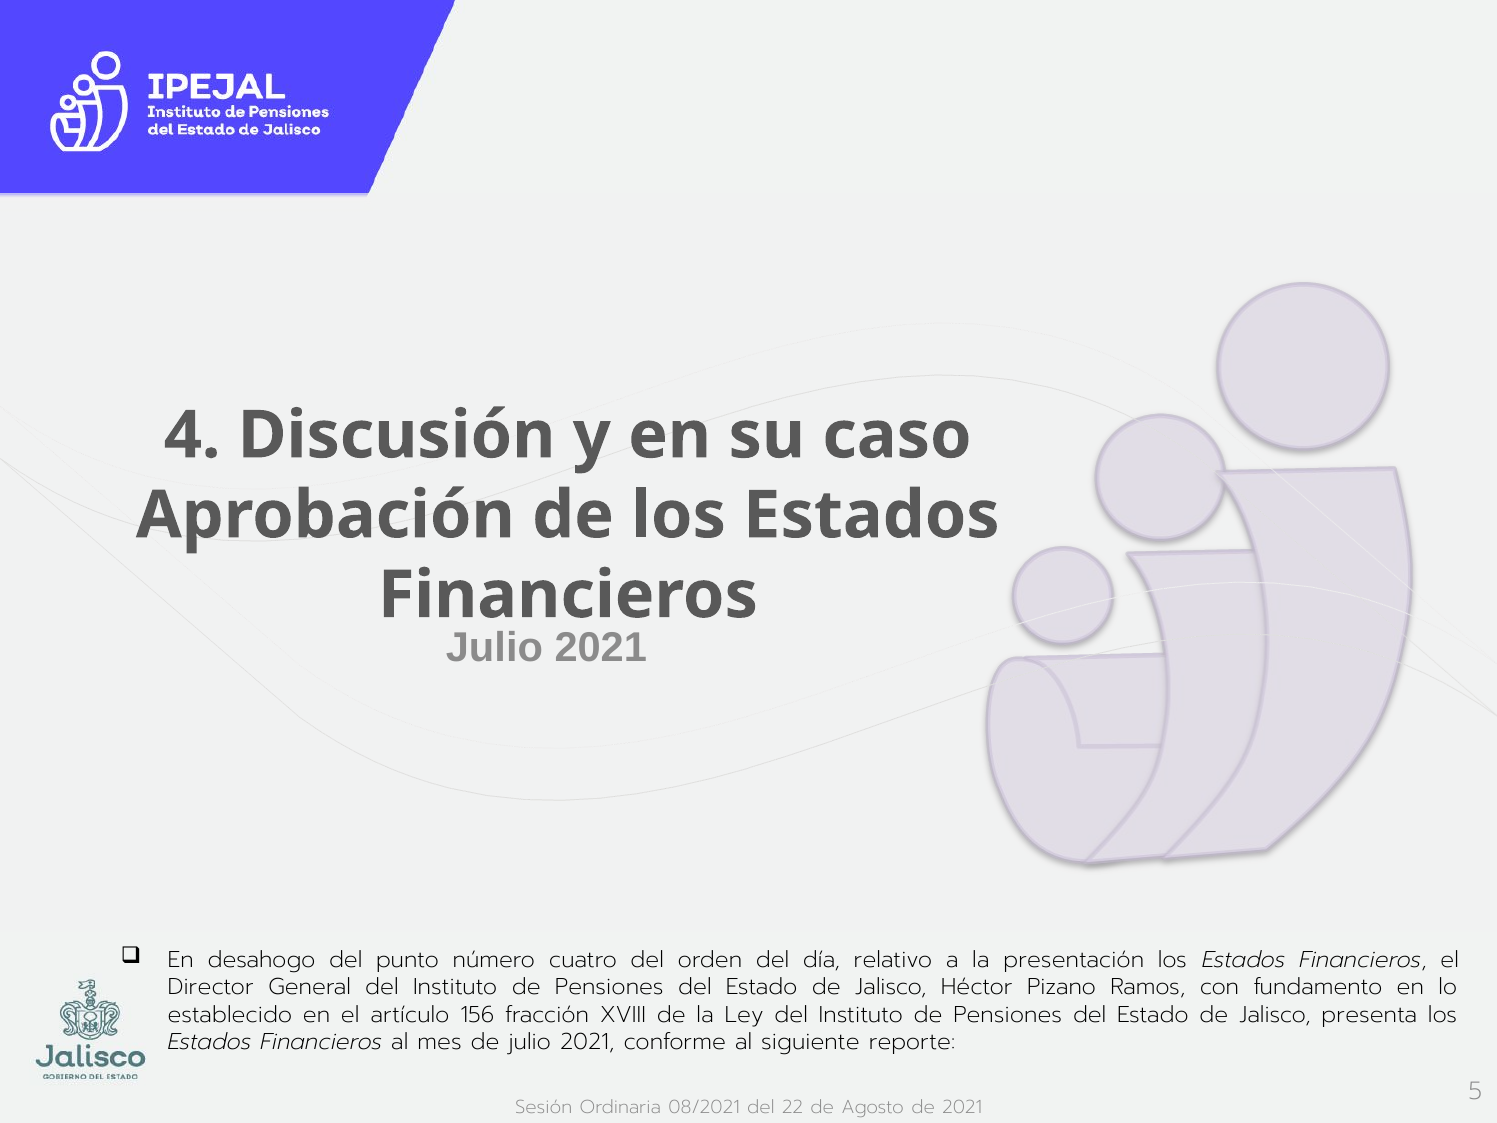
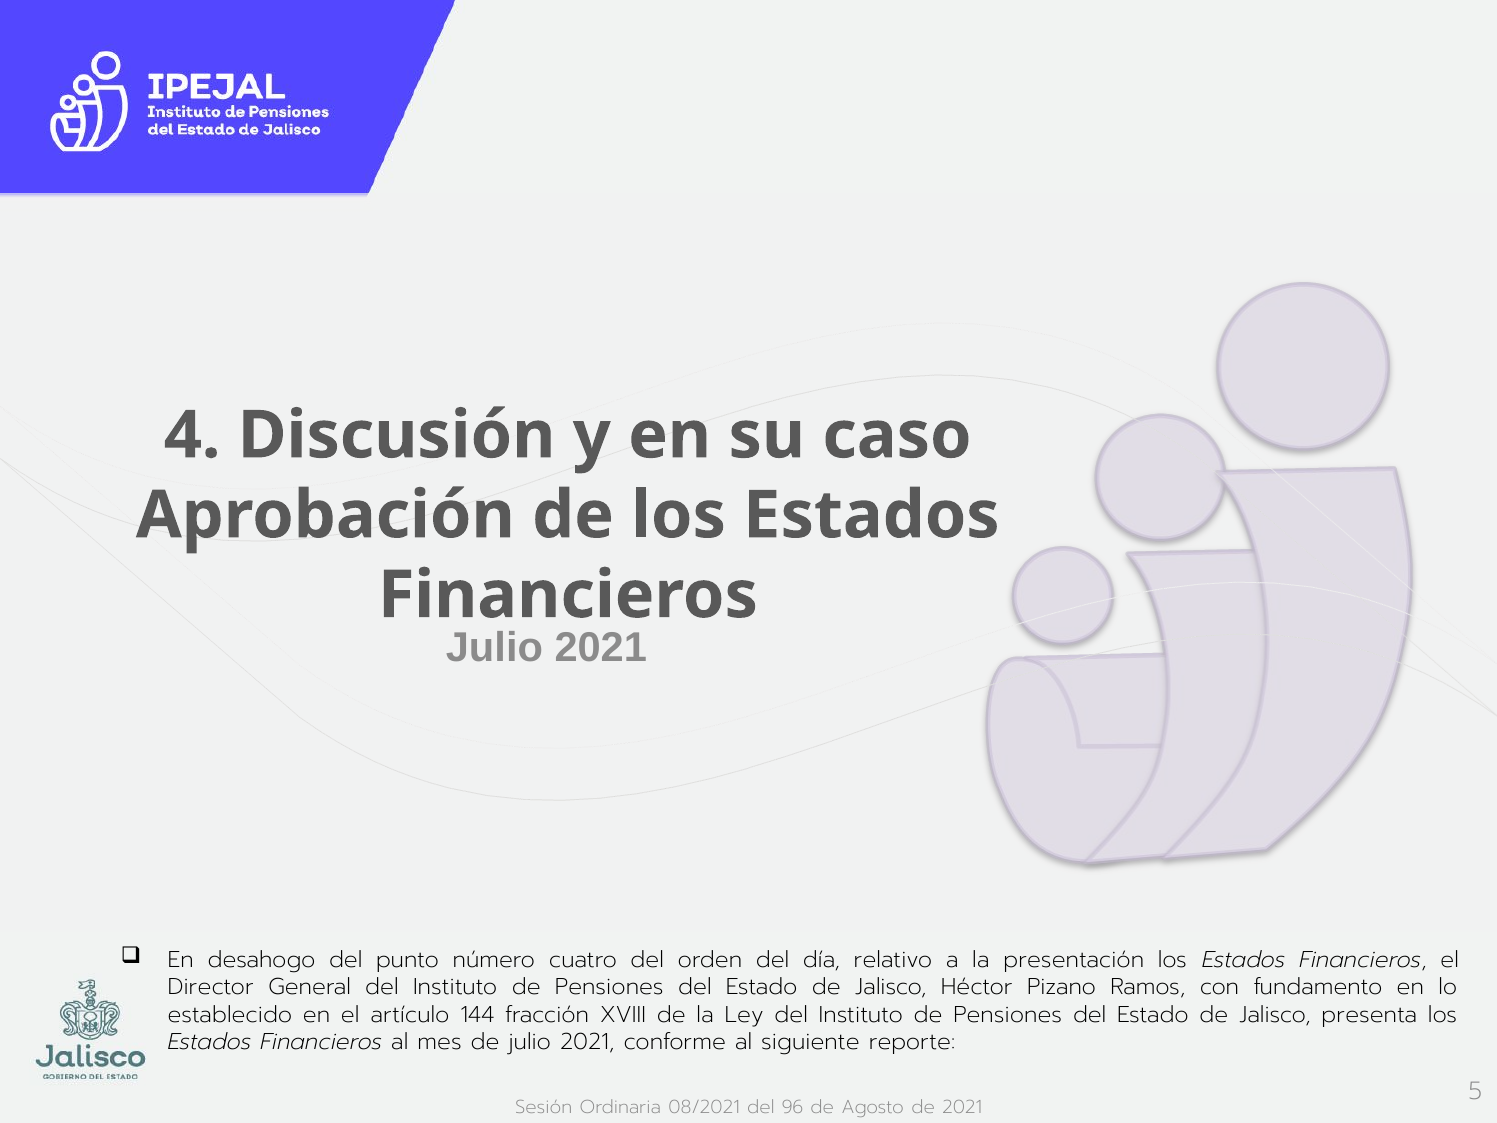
156: 156 -> 144 (477, 1015)
22: 22 -> 96 (793, 1107)
